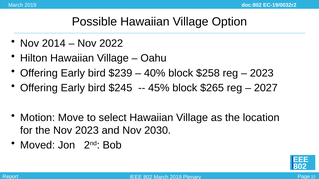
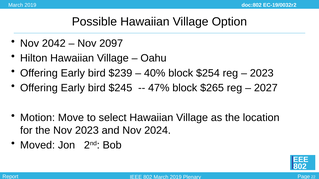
2014: 2014 -> 2042 (54, 43)
2022: 2022 -> 2097 (111, 43)
$258: $258 -> $254 (208, 73)
45%: 45% -> 47% (159, 88)
2030: 2030 -> 2024 (158, 131)
